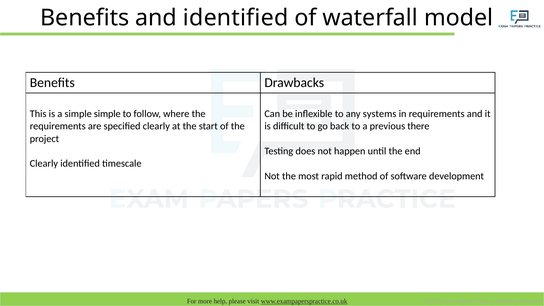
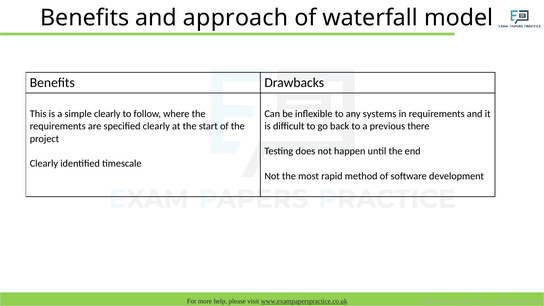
and identified: identified -> approach (236, 18)
simple simple: simple -> clearly (107, 114)
